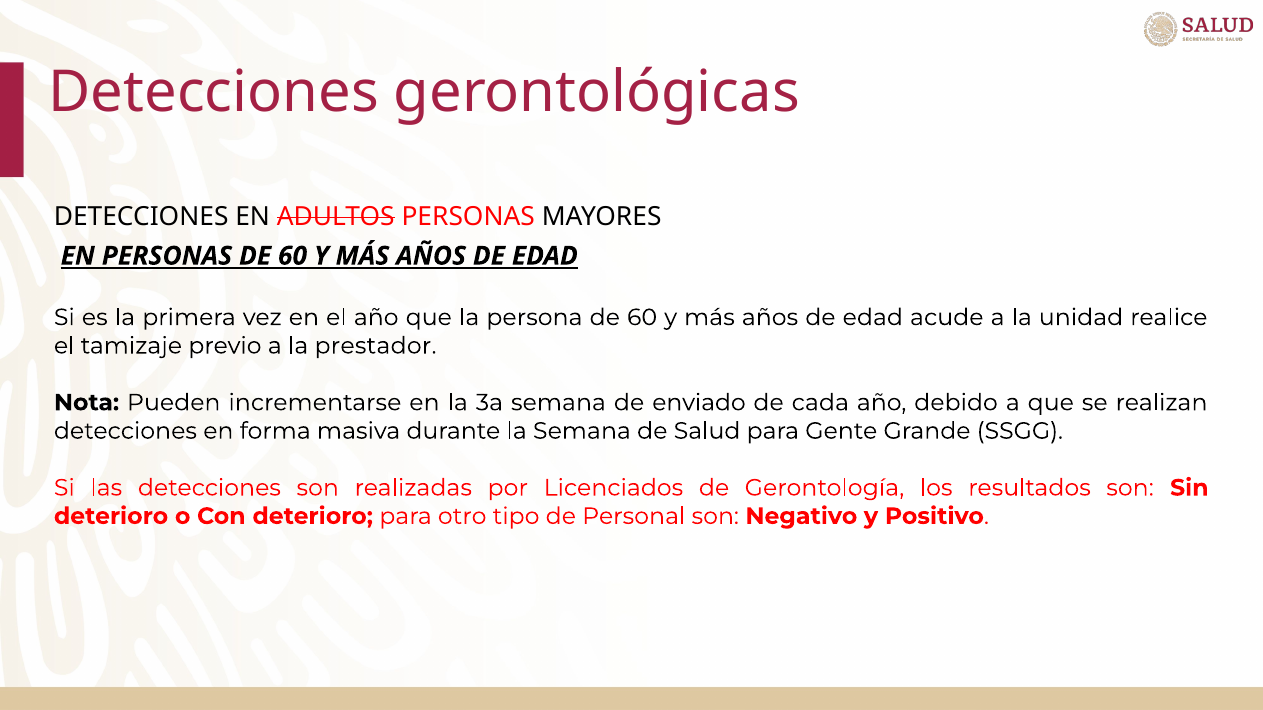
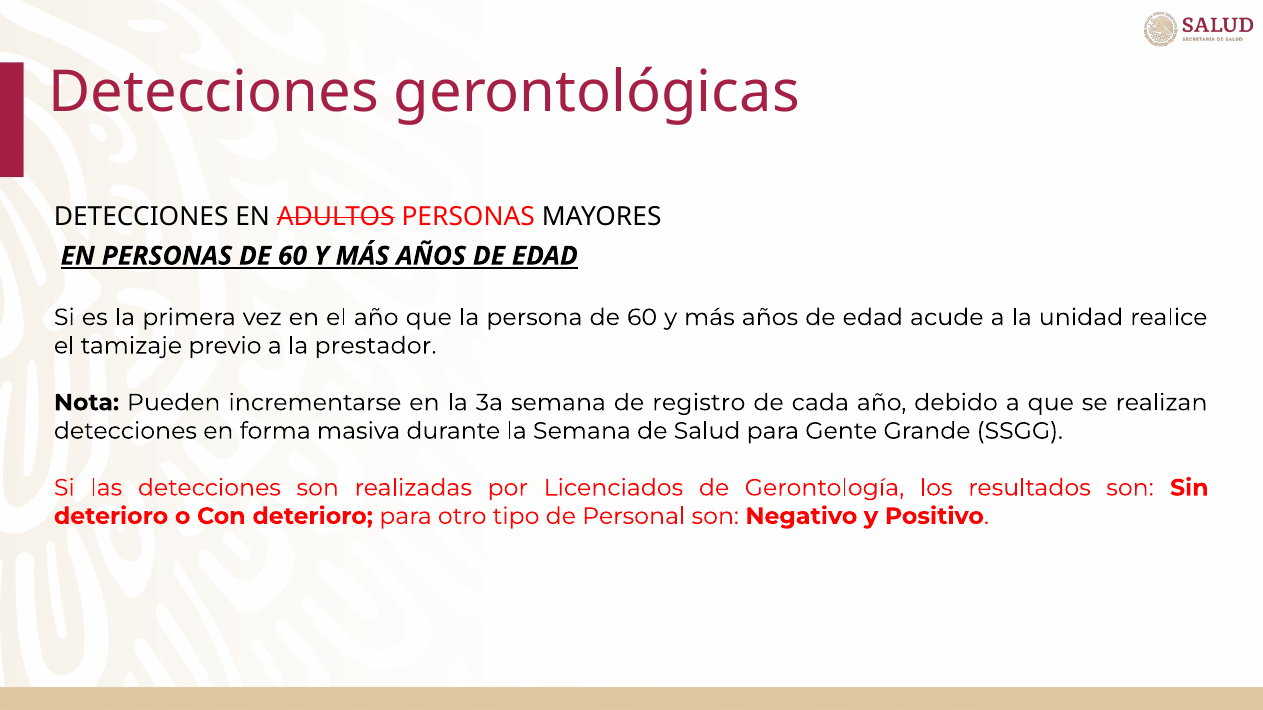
enviado: enviado -> registro (699, 403)
